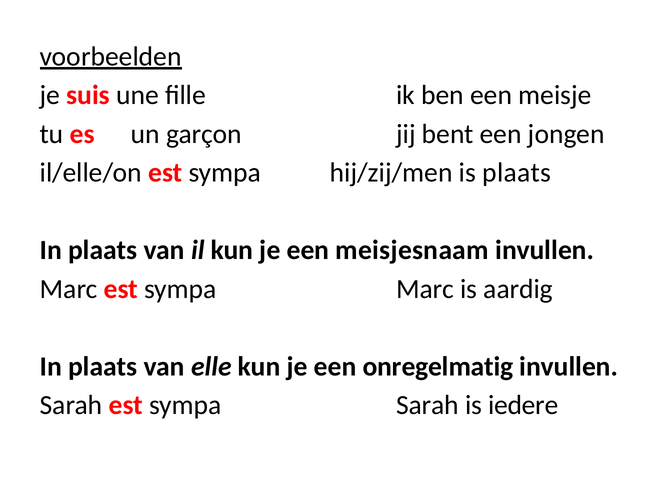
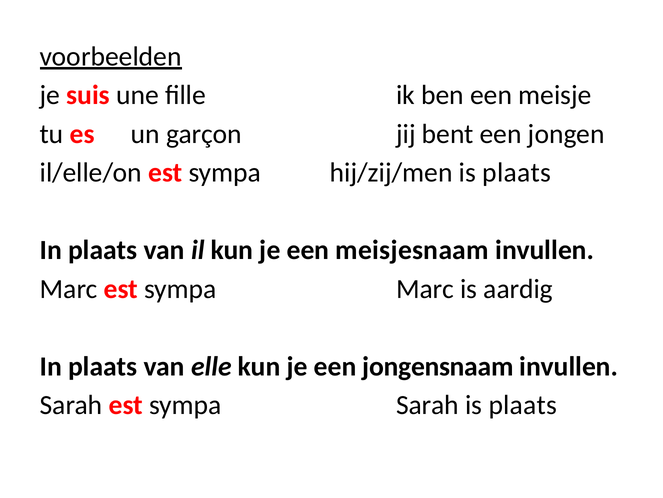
onregelmatig: onregelmatig -> jongensnaam (438, 366)
Sarah is iedere: iedere -> plaats (523, 405)
